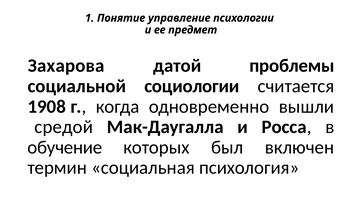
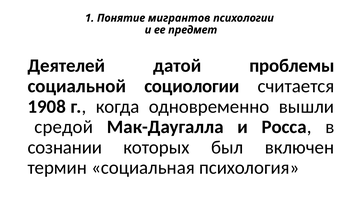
управление: управление -> мигрантов (179, 18)
Захарова: Захарова -> Деятелей (66, 66)
обучение: обучение -> сознании (65, 147)
